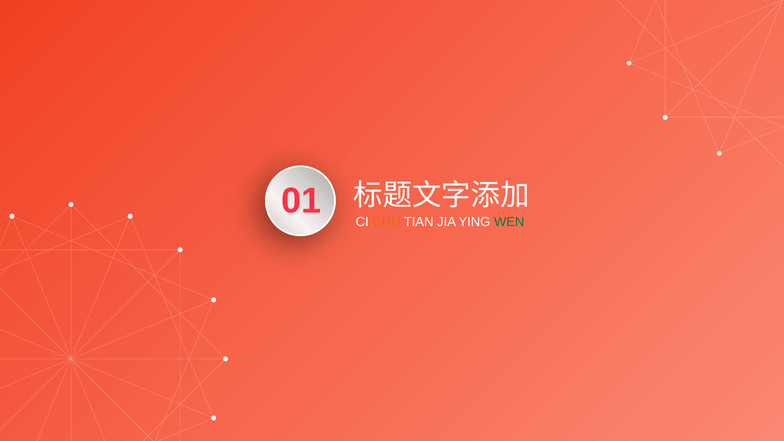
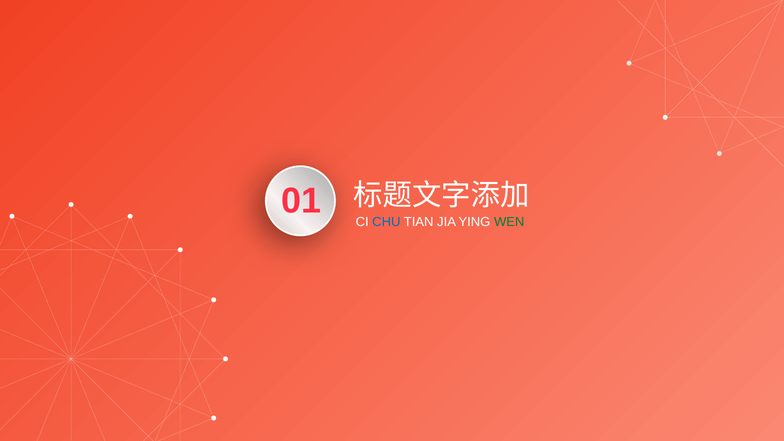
CHU colour: orange -> blue (386, 222)
